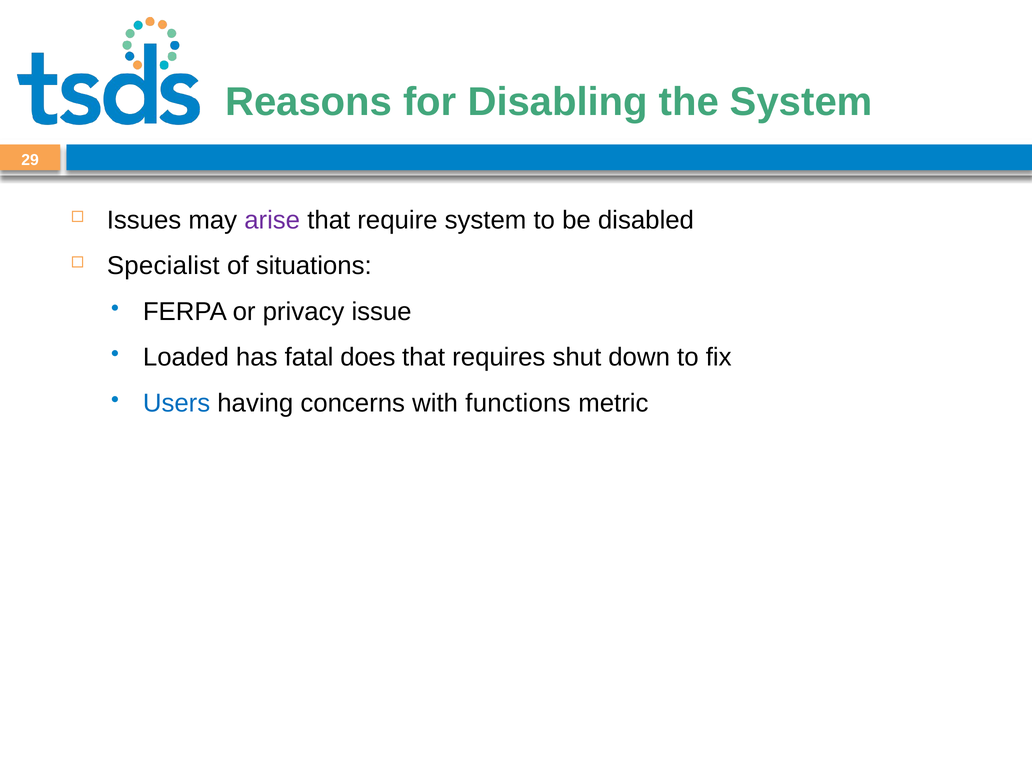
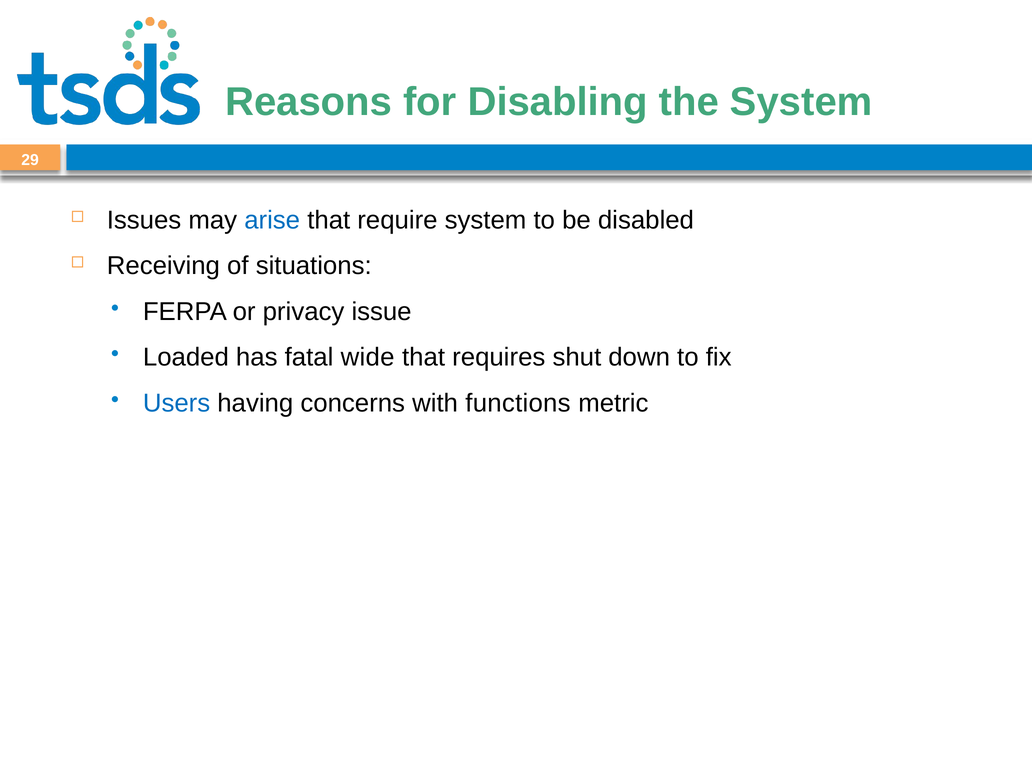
arise colour: purple -> blue (272, 220)
Specialist: Specialist -> Receiving (163, 266)
does: does -> wide (368, 357)
